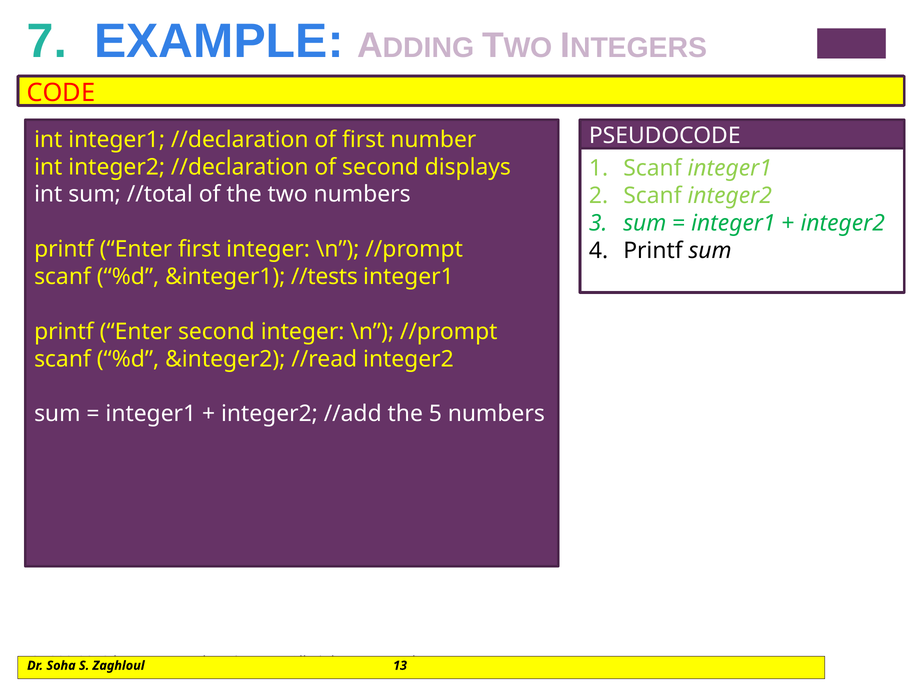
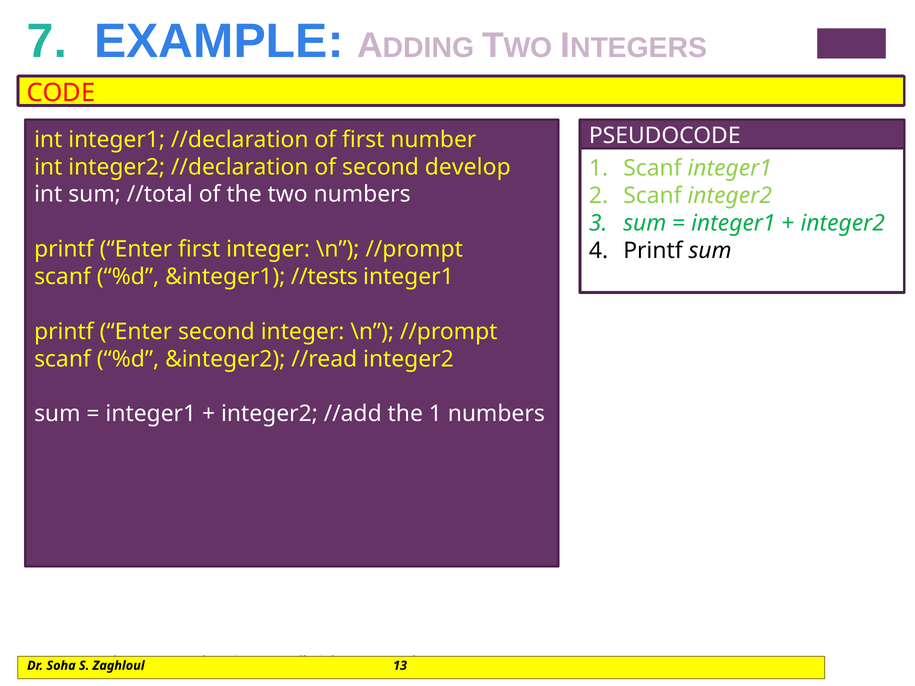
displays: displays -> develop (468, 167)
the 5: 5 -> 1 (435, 414)
